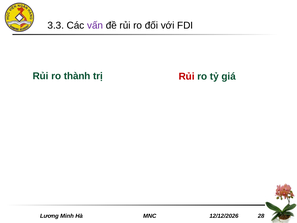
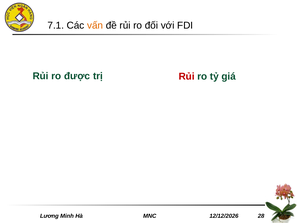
3.3: 3.3 -> 7.1 (56, 25)
vấn colour: purple -> orange (95, 25)
thành: thành -> được (77, 76)
